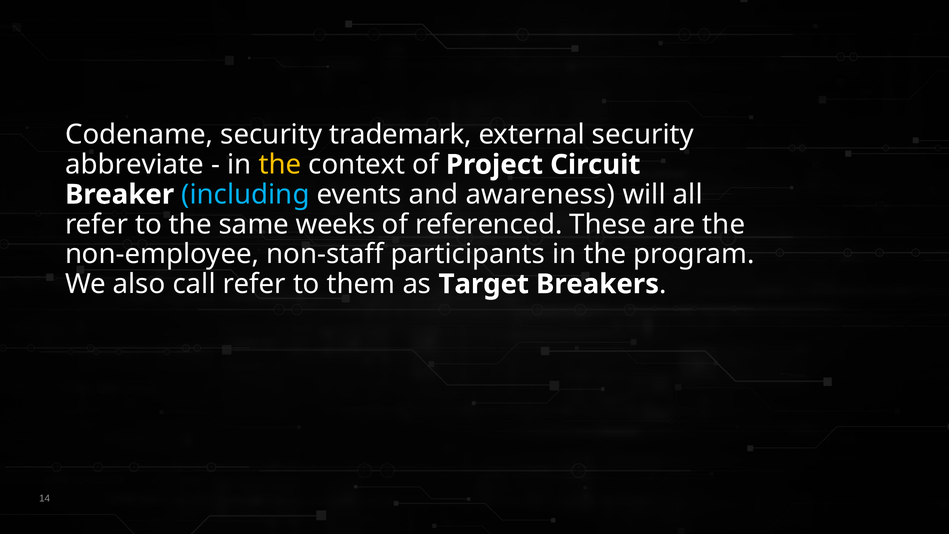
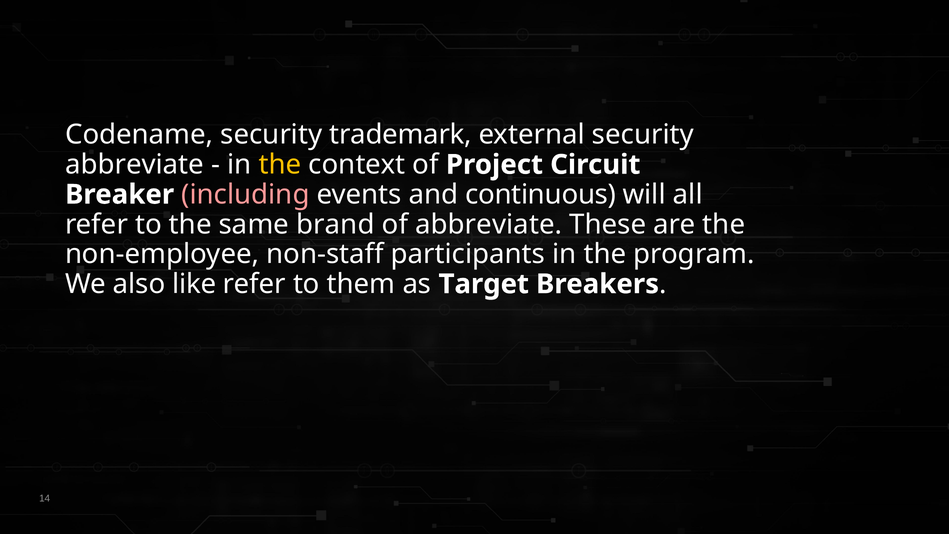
including colour: light blue -> pink (245, 194)
awareness: awareness -> continuous (541, 194)
weeks: weeks -> brand (335, 224)
of referenced: referenced -> abbreviate (489, 224)
call: call -> like (194, 284)
